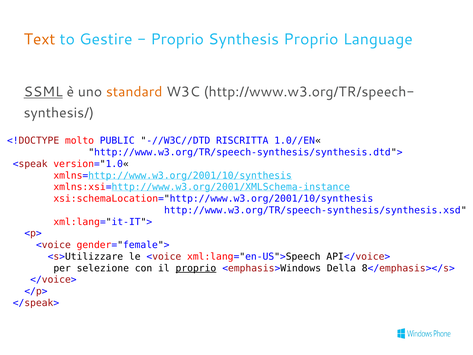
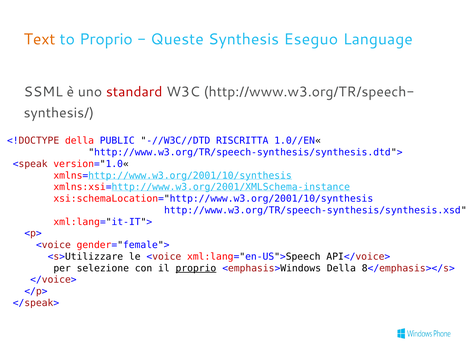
to Gestire: Gestire -> Proprio (106, 39)
Proprio: Proprio -> Queste (177, 39)
Synthesis Proprio: Proprio -> Eseguo (311, 39)
SSML underline: present -> none (43, 92)
standard colour: orange -> red (134, 92)
<!DOCTYPE molto: molto -> della (80, 141)
